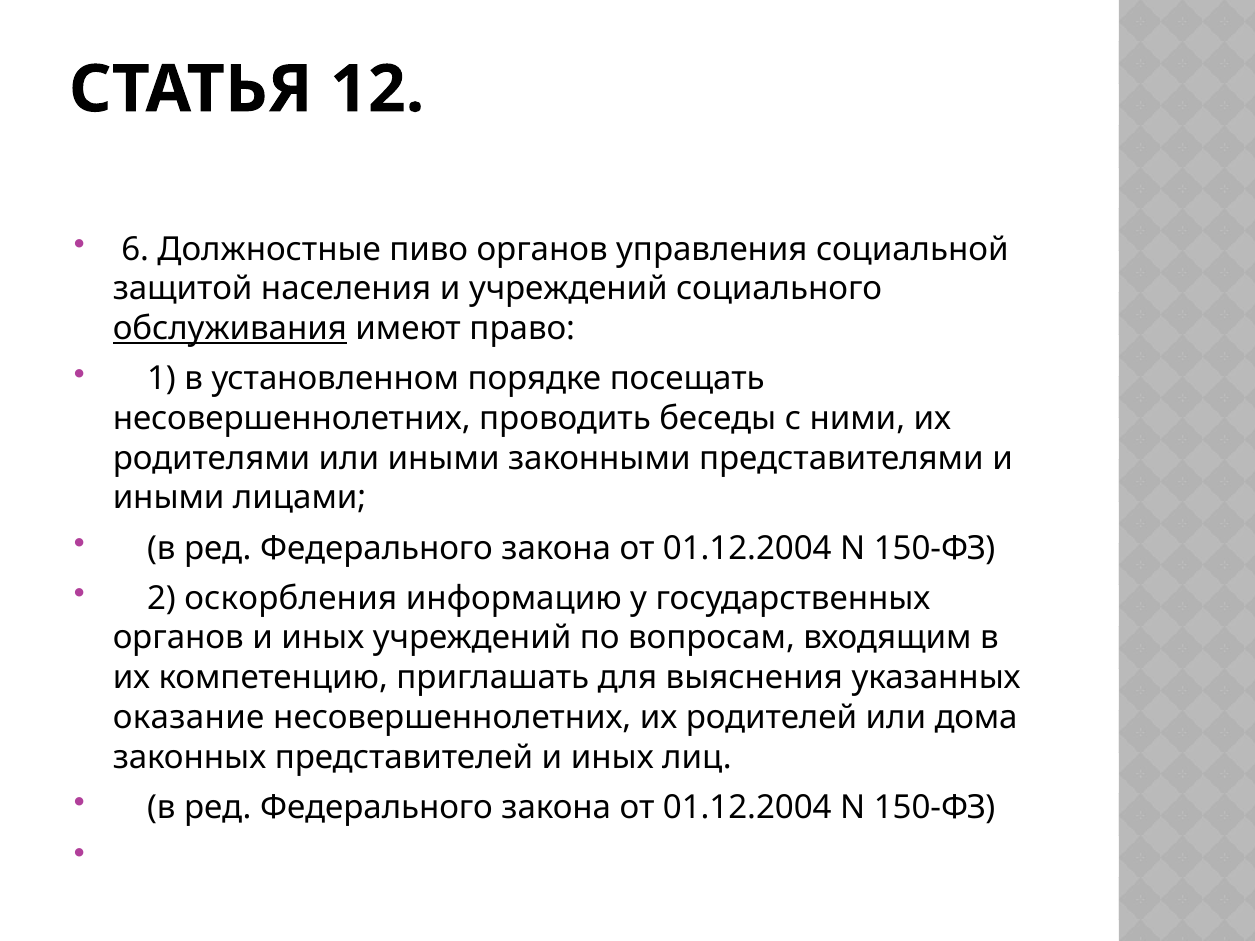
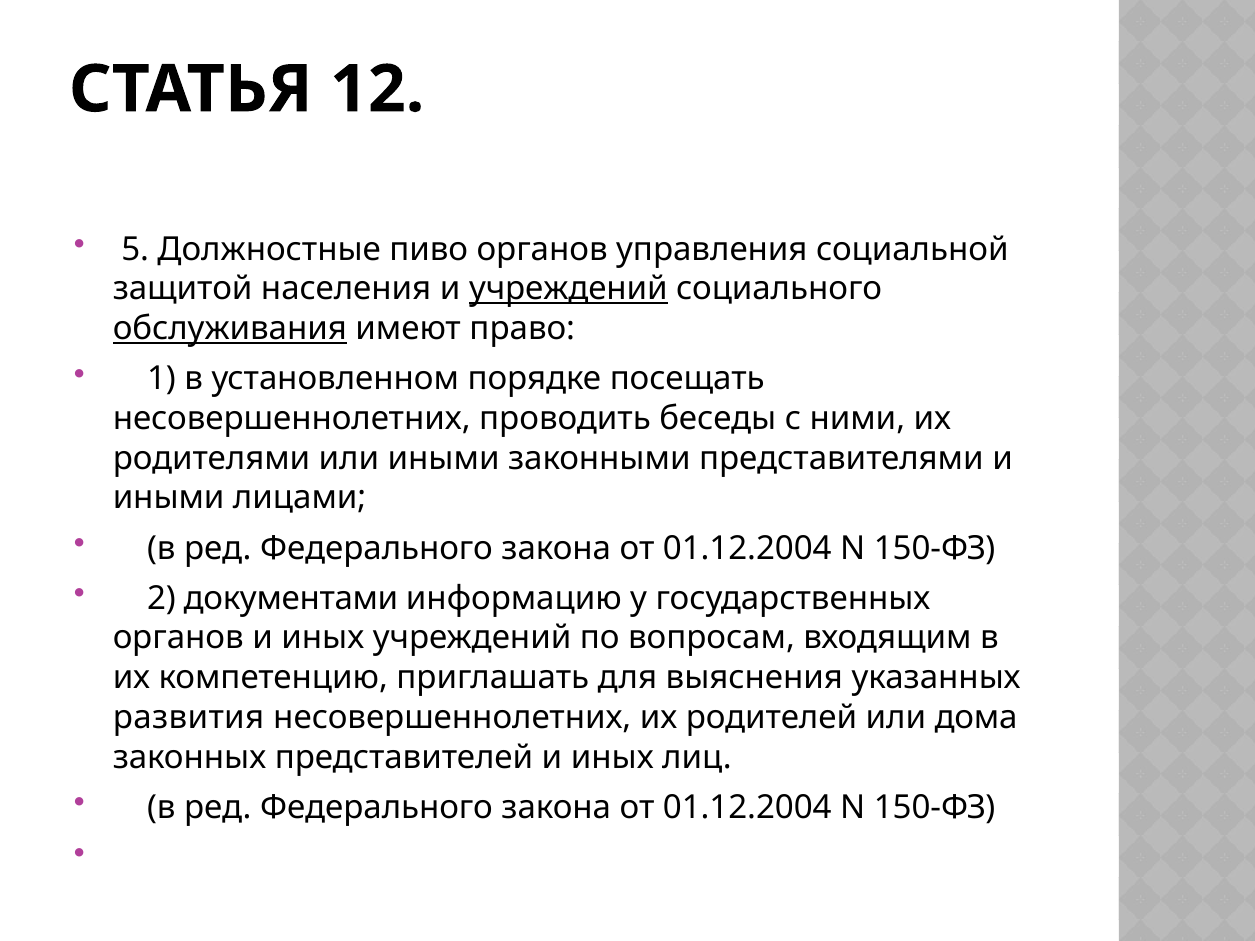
6: 6 -> 5 (135, 249)
учреждений underline: none -> present (568, 289)
оскорбления: оскорбления -> документами (291, 598)
оказание: оказание -> развития (189, 718)
